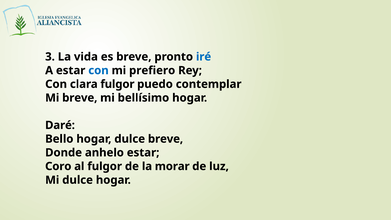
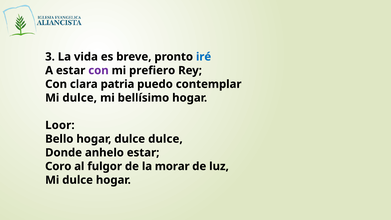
con colour: blue -> purple (98, 70)
clara fulgor: fulgor -> patria (117, 84)
breve: breve -> dulce (80, 98)
Daré: Daré -> Loor (60, 125)
dulce breve: breve -> dulce (165, 139)
